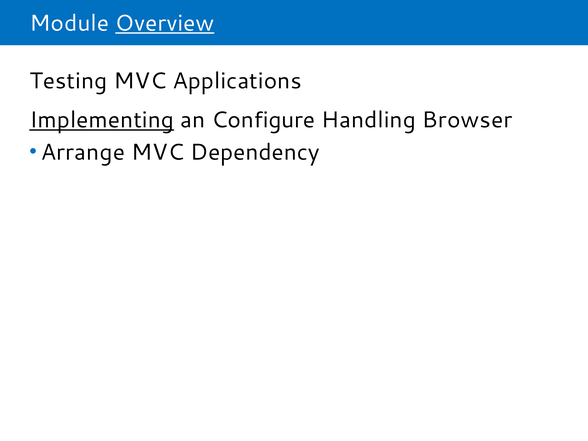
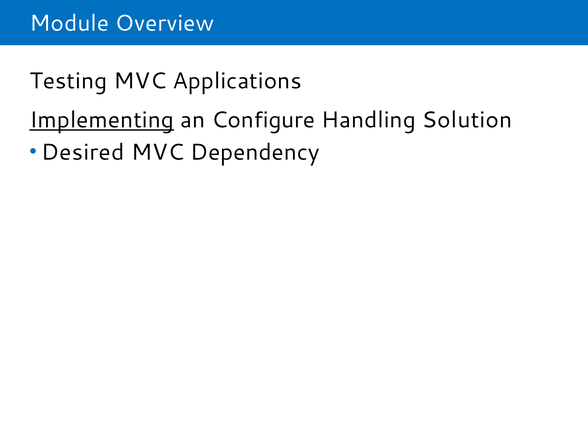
Overview underline: present -> none (165, 23)
Browser: Browser -> Solution (467, 120)
Arrange: Arrange -> Desired (83, 152)
